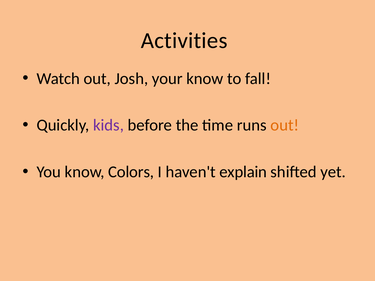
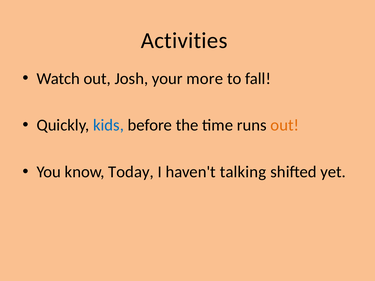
your know: know -> more (205, 79)
kids colour: purple -> blue (108, 125)
Colors: Colors -> Today (131, 172)
explain: explain -> talking (243, 172)
